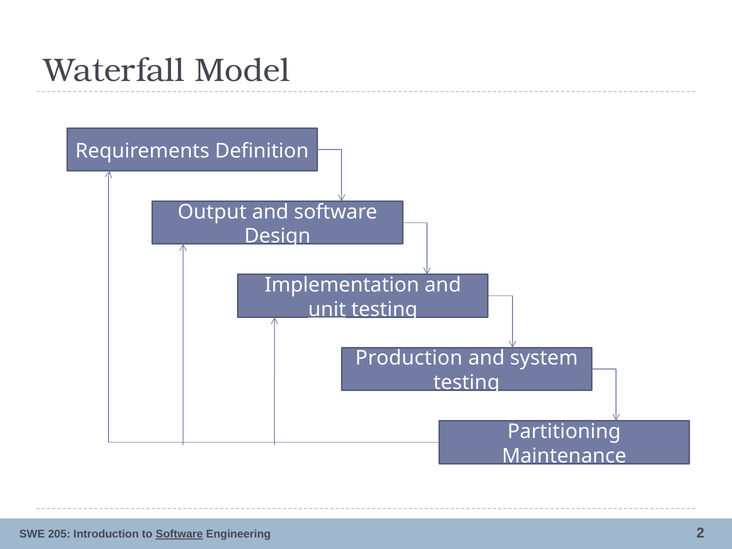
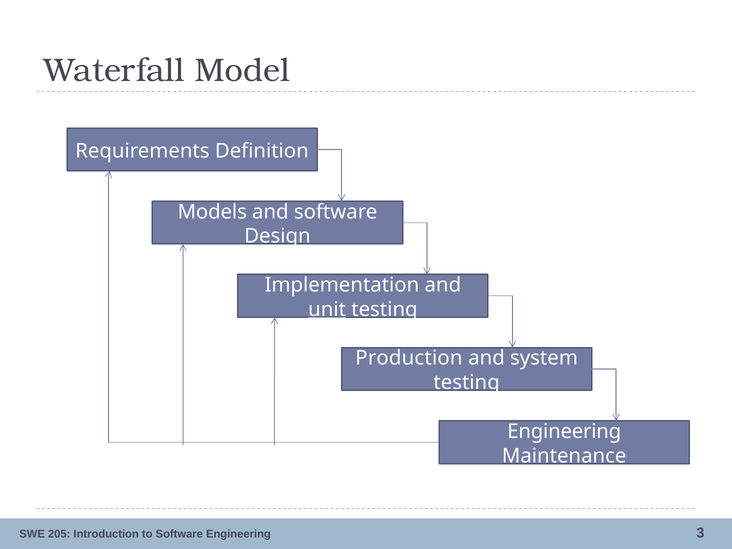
Output: Output -> Models (212, 212)
Partitioning: Partitioning -> Engineering (564, 431)
Software underline: present -> none (179, 534)
2: 2 -> 3 (700, 533)
